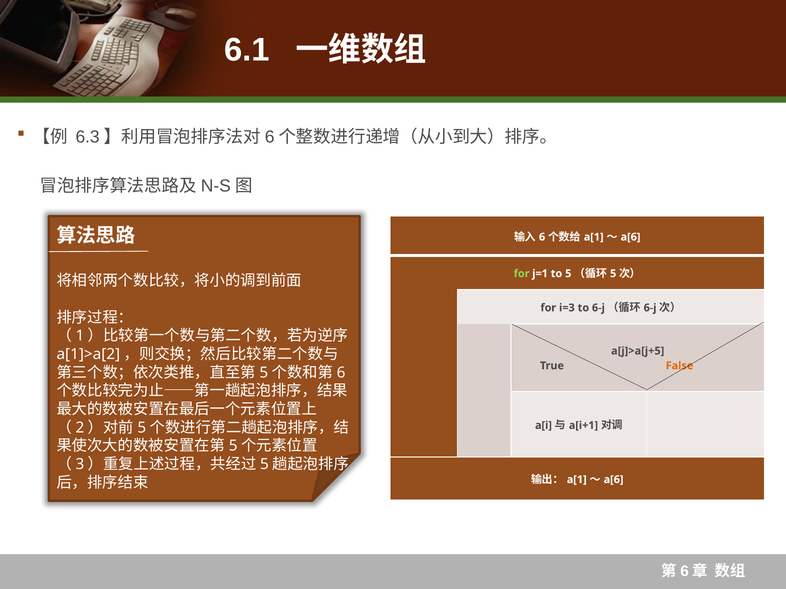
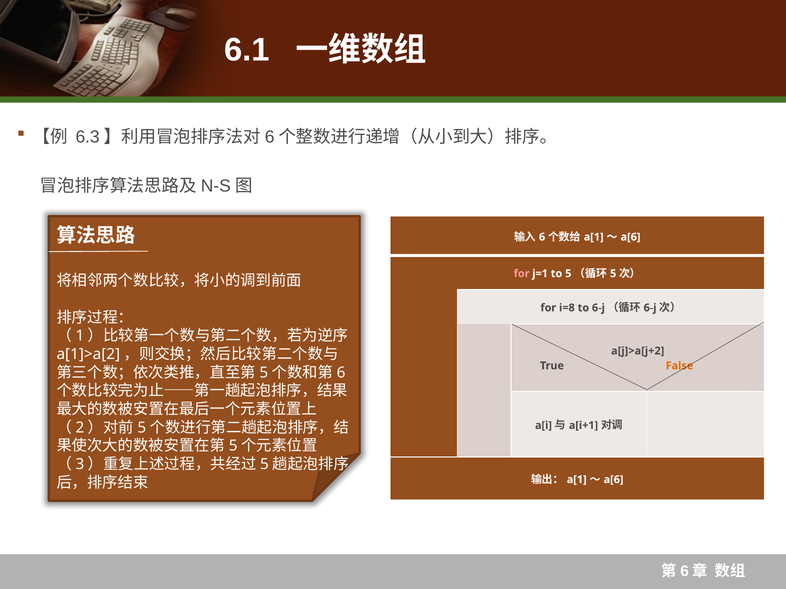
for colour: light green -> pink (522, 274)
i=3: i=3 -> i=8 (567, 308)
a[j]>a[j+5: a[j]>a[j+5 -> a[j]>a[j+2 (638, 351)
